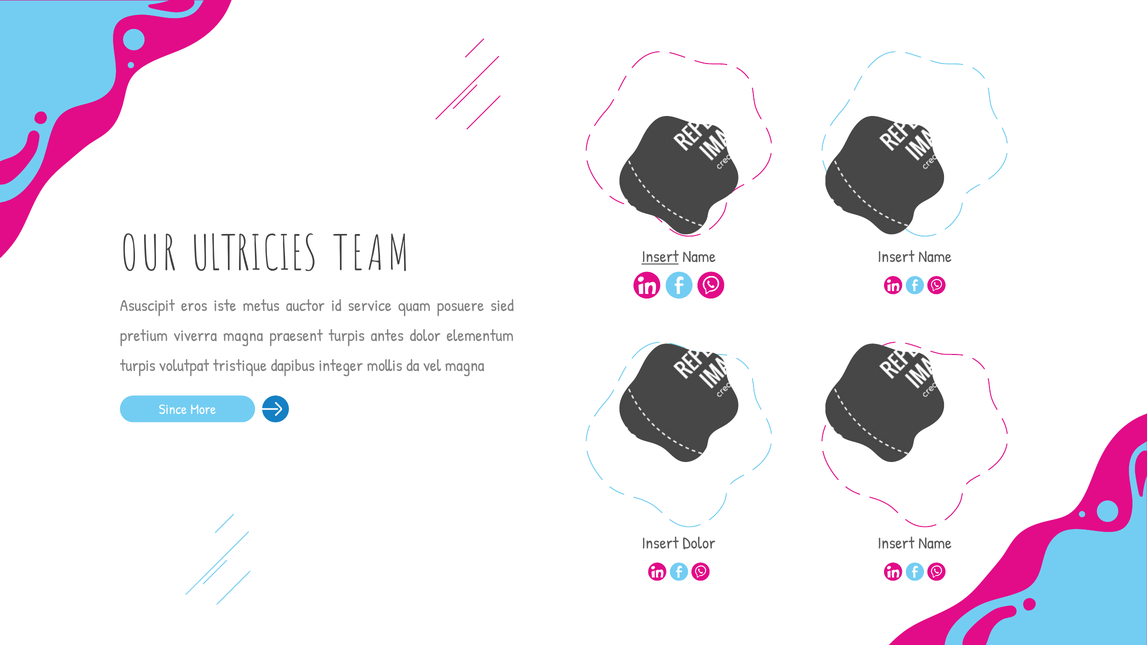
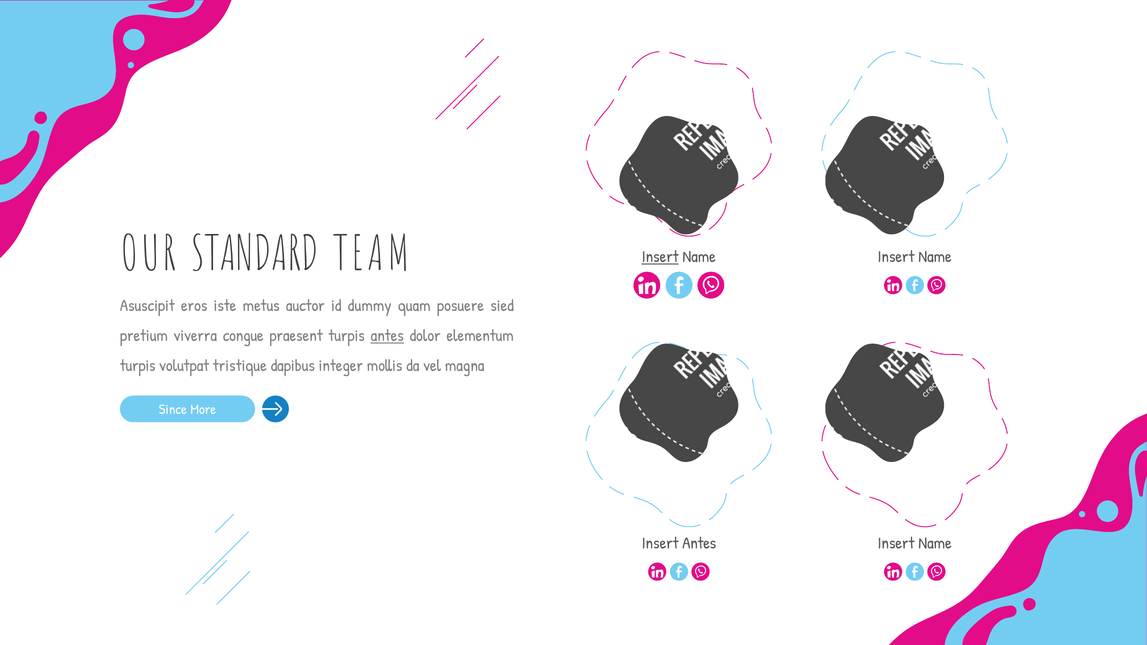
ULTRICIES: ULTRICIES -> STANDARD (255, 255)
service: service -> dummy (370, 306)
viverra magna: magna -> congue (243, 336)
antes underline: none -> present (387, 336)
Insert Dolor: Dolor -> Antes (699, 544)
